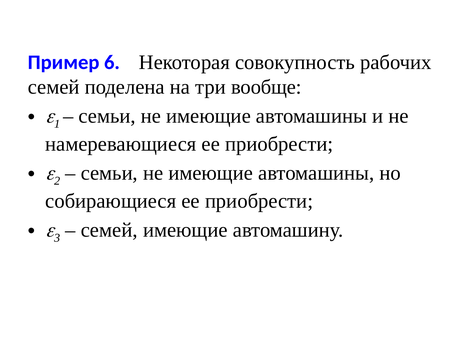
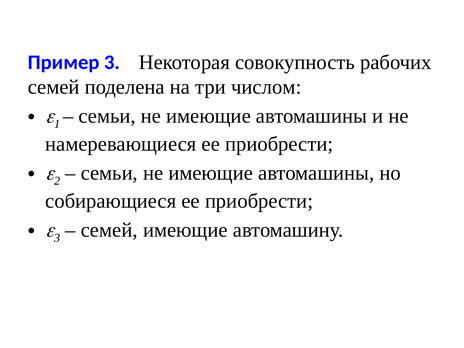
Пример 6: 6 -> 3 (112, 62)
вообще: вообще -> числом (266, 87)
